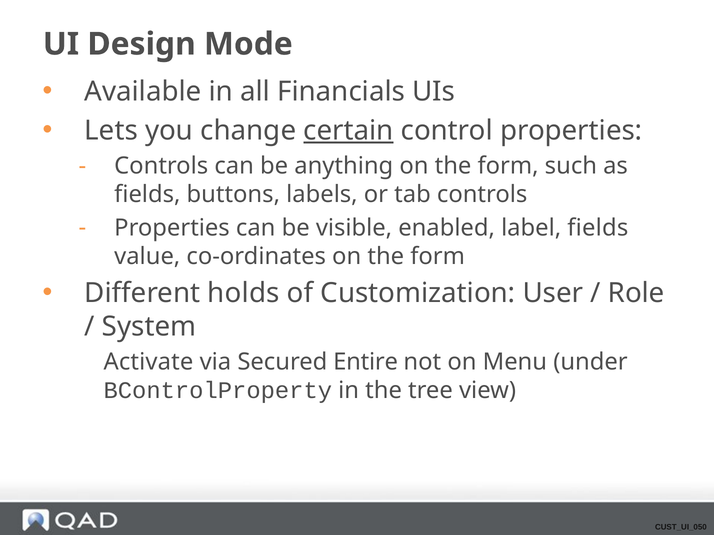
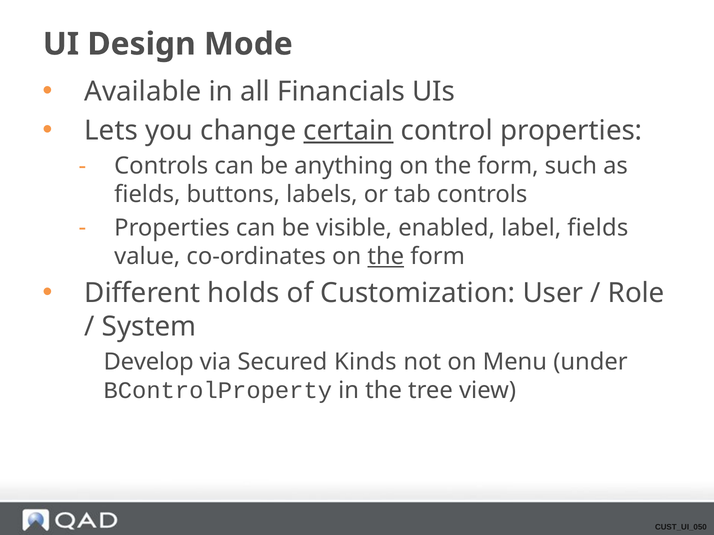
the underline: none -> present (386, 257)
Activate: Activate -> Develop (149, 362)
Entire: Entire -> Kinds (365, 362)
